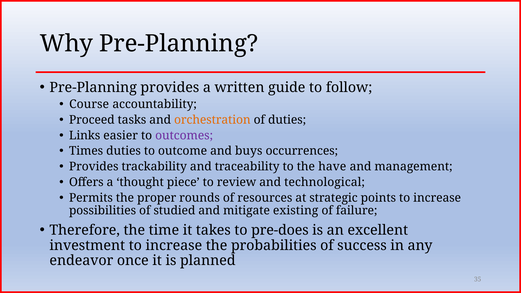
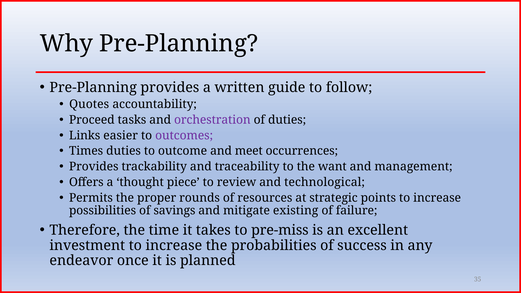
Course: Course -> Quotes (89, 104)
orchestration colour: orange -> purple (212, 120)
buys: buys -> meet (249, 151)
have: have -> want (332, 167)
studied: studied -> savings (174, 211)
pre-does: pre-does -> pre-miss (280, 230)
